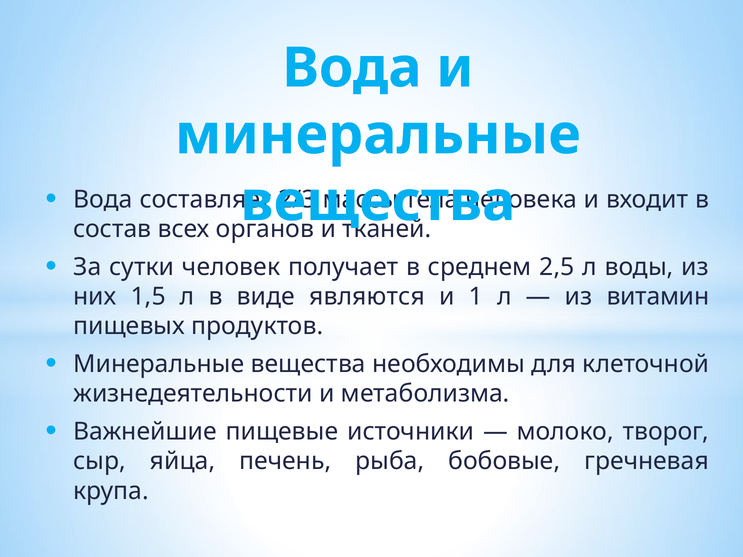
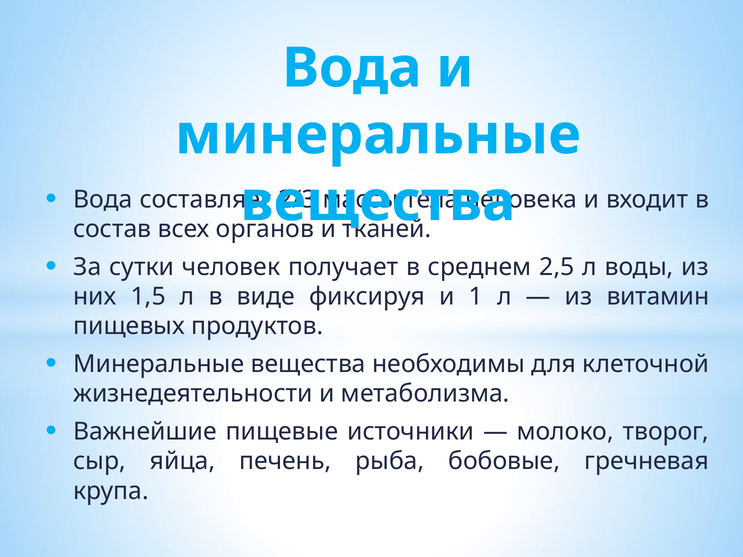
являются: являются -> фиксируя (367, 297)
